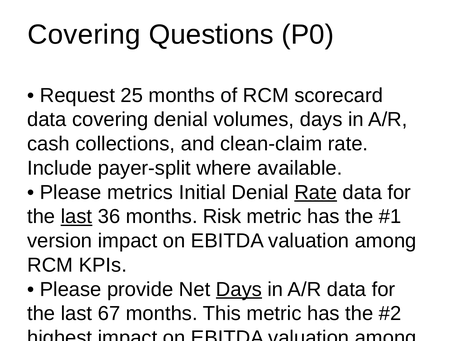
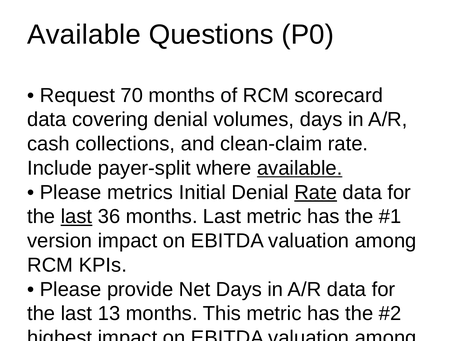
Covering: Covering -> Available (84, 34)
25: 25 -> 70 (132, 95)
available underline: none -> present (300, 168)
months Risk: Risk -> Last (222, 216)
Days underline: present -> none (239, 289)
67: 67 -> 13 (109, 313)
